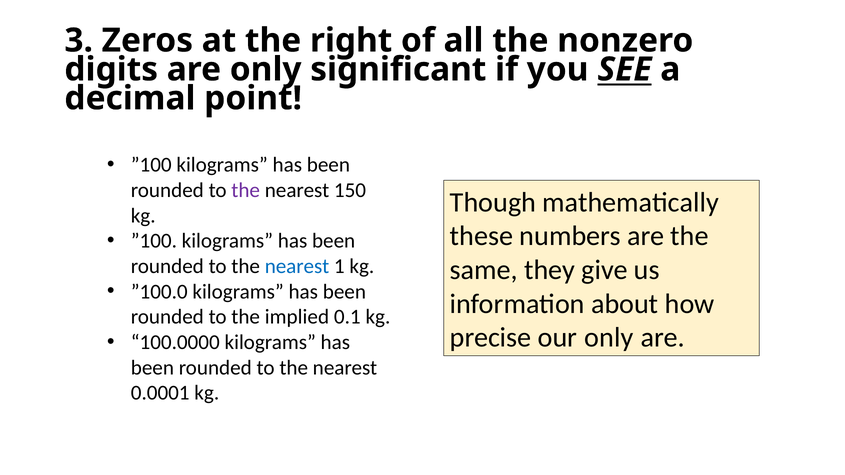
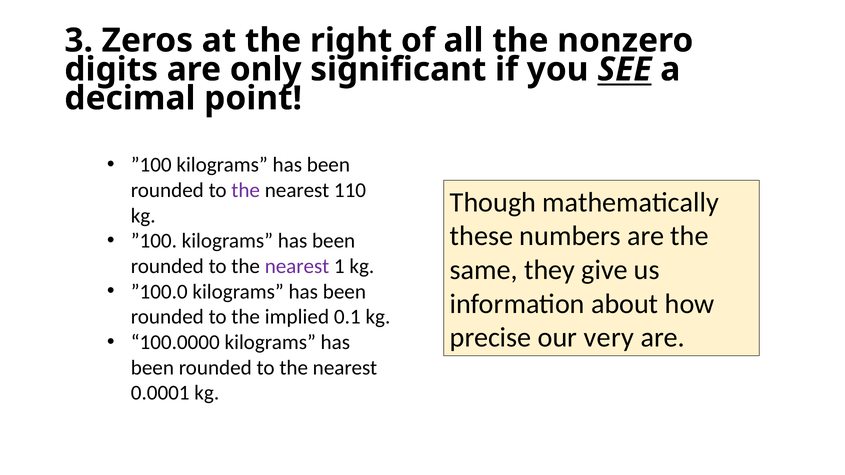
150: 150 -> 110 (350, 190)
nearest colour: blue -> purple (297, 267)
our only: only -> very (609, 338)
